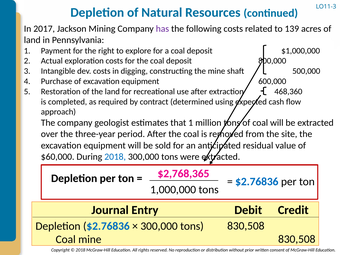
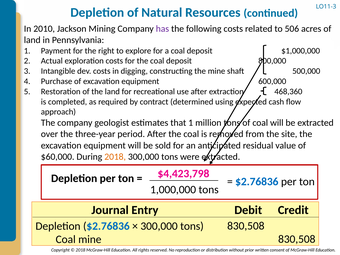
2017: 2017 -> 2010 (44, 29)
139: 139 -> 506 (292, 29)
2018 colour: blue -> orange (115, 157)
$2,768,365: $2,768,365 -> $4,423,798 (183, 174)
